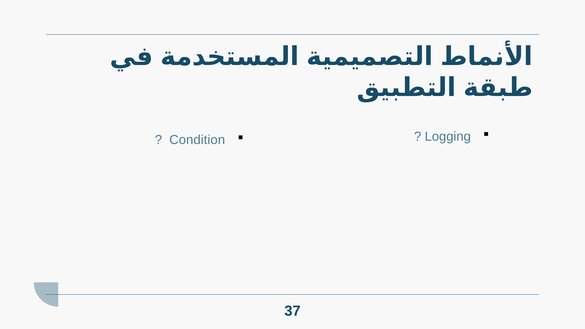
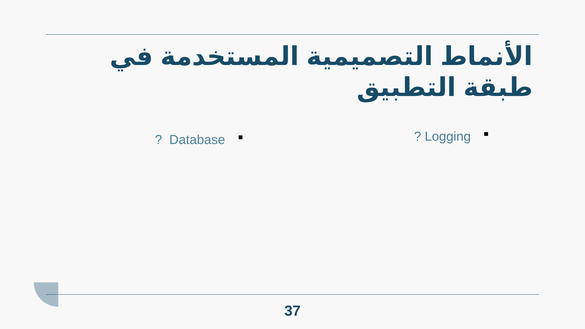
Condition: Condition -> Database (197, 140)
